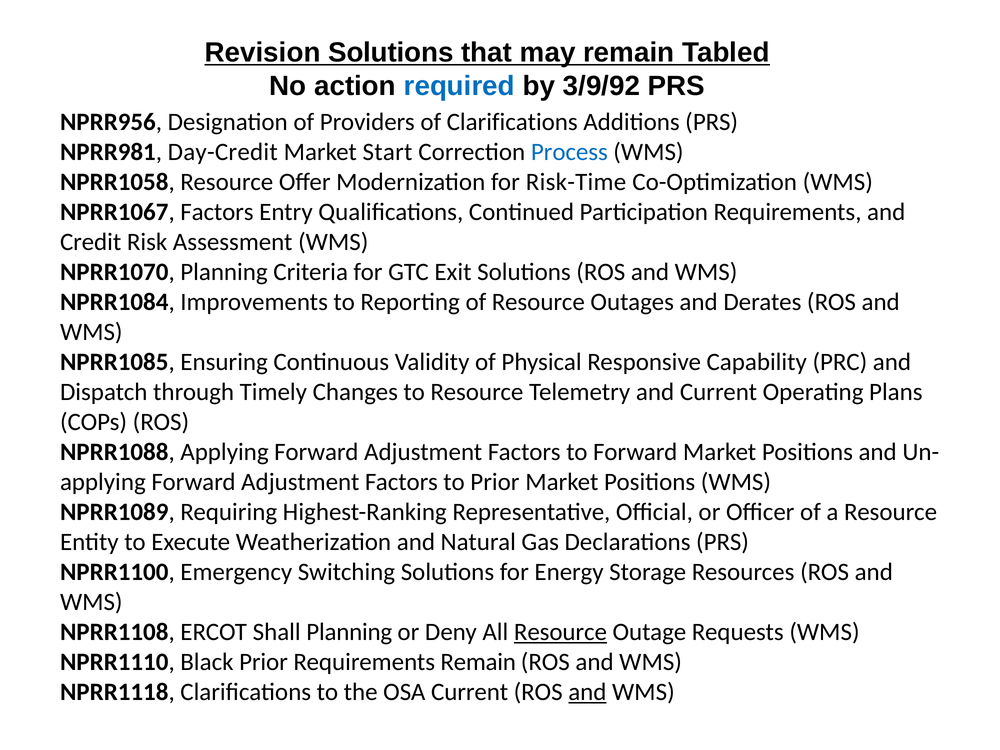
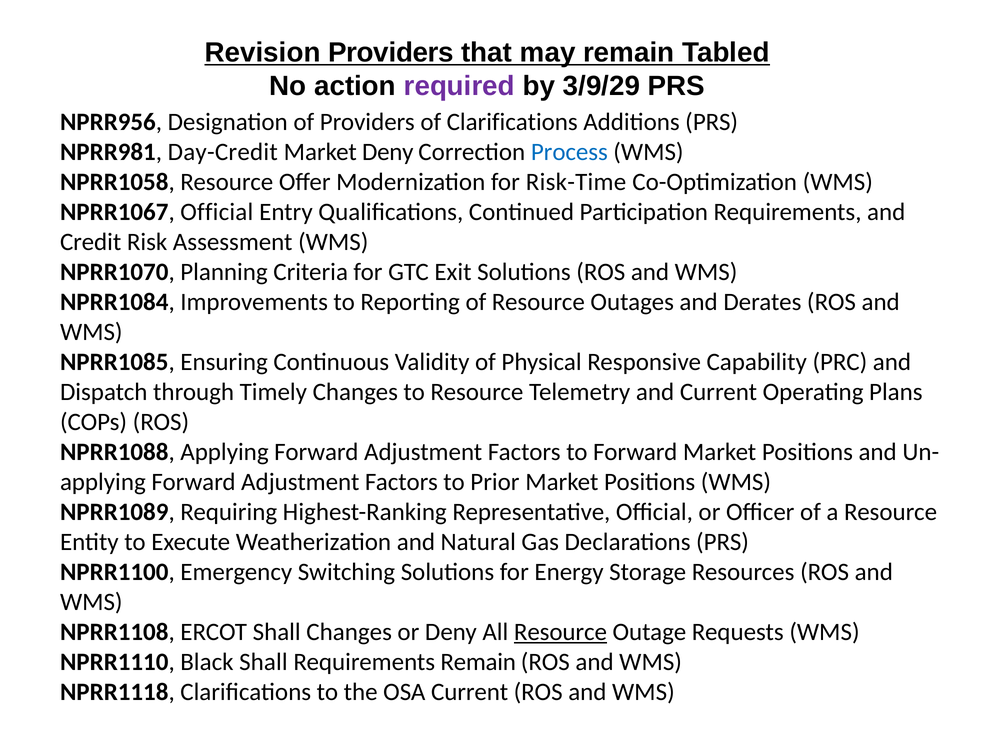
Revision Solutions: Solutions -> Providers (391, 53)
required colour: blue -> purple (459, 86)
3/9/92: 3/9/92 -> 3/9/29 (601, 86)
Market Start: Start -> Deny (388, 152)
NPRR1067 Factors: Factors -> Official (217, 212)
Shall Planning: Planning -> Changes (349, 632)
Black Prior: Prior -> Shall (263, 662)
and underline: present -> none (587, 692)
